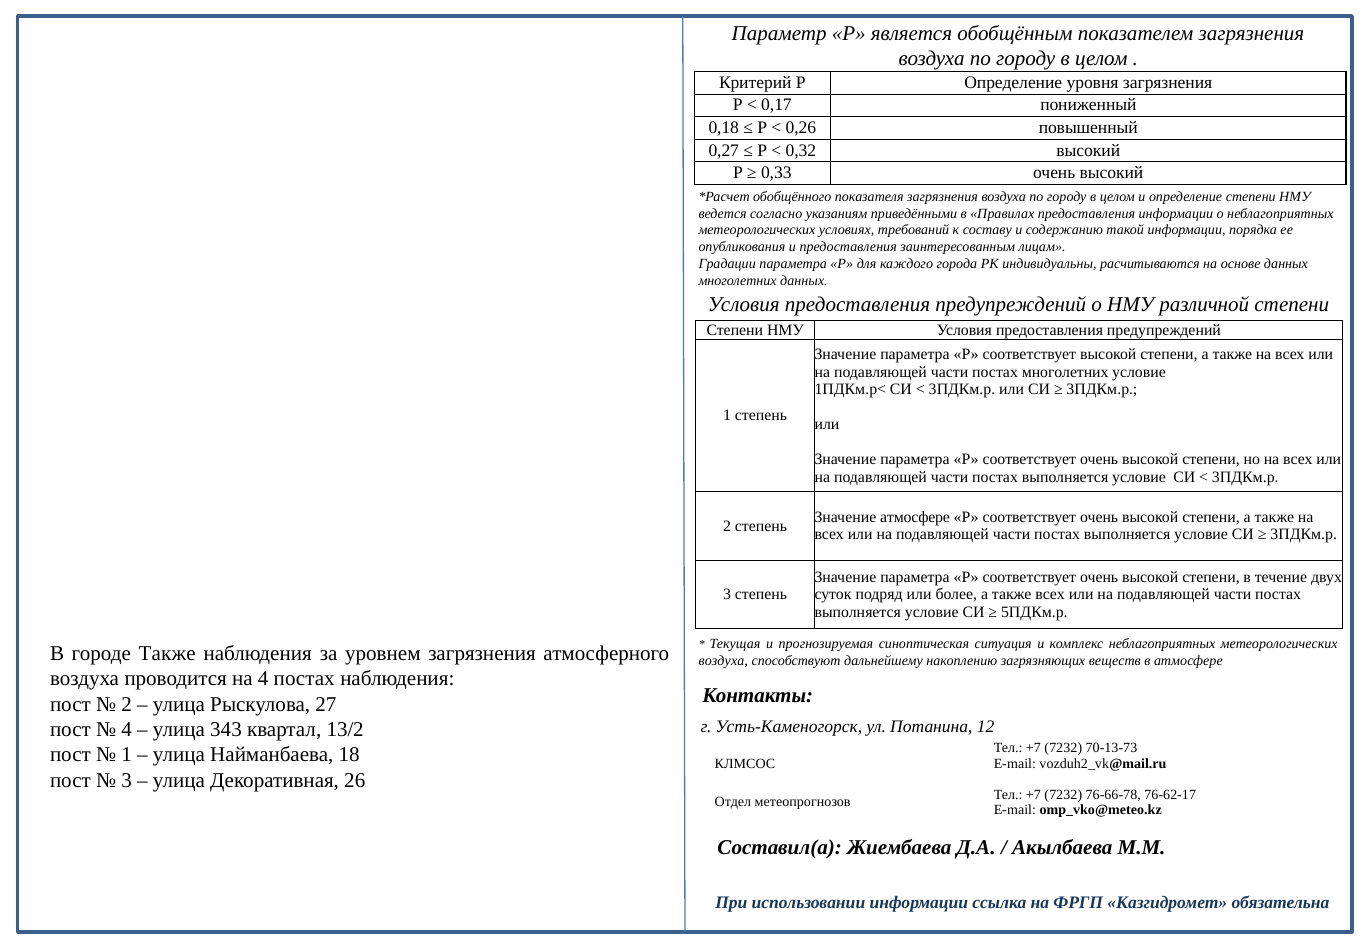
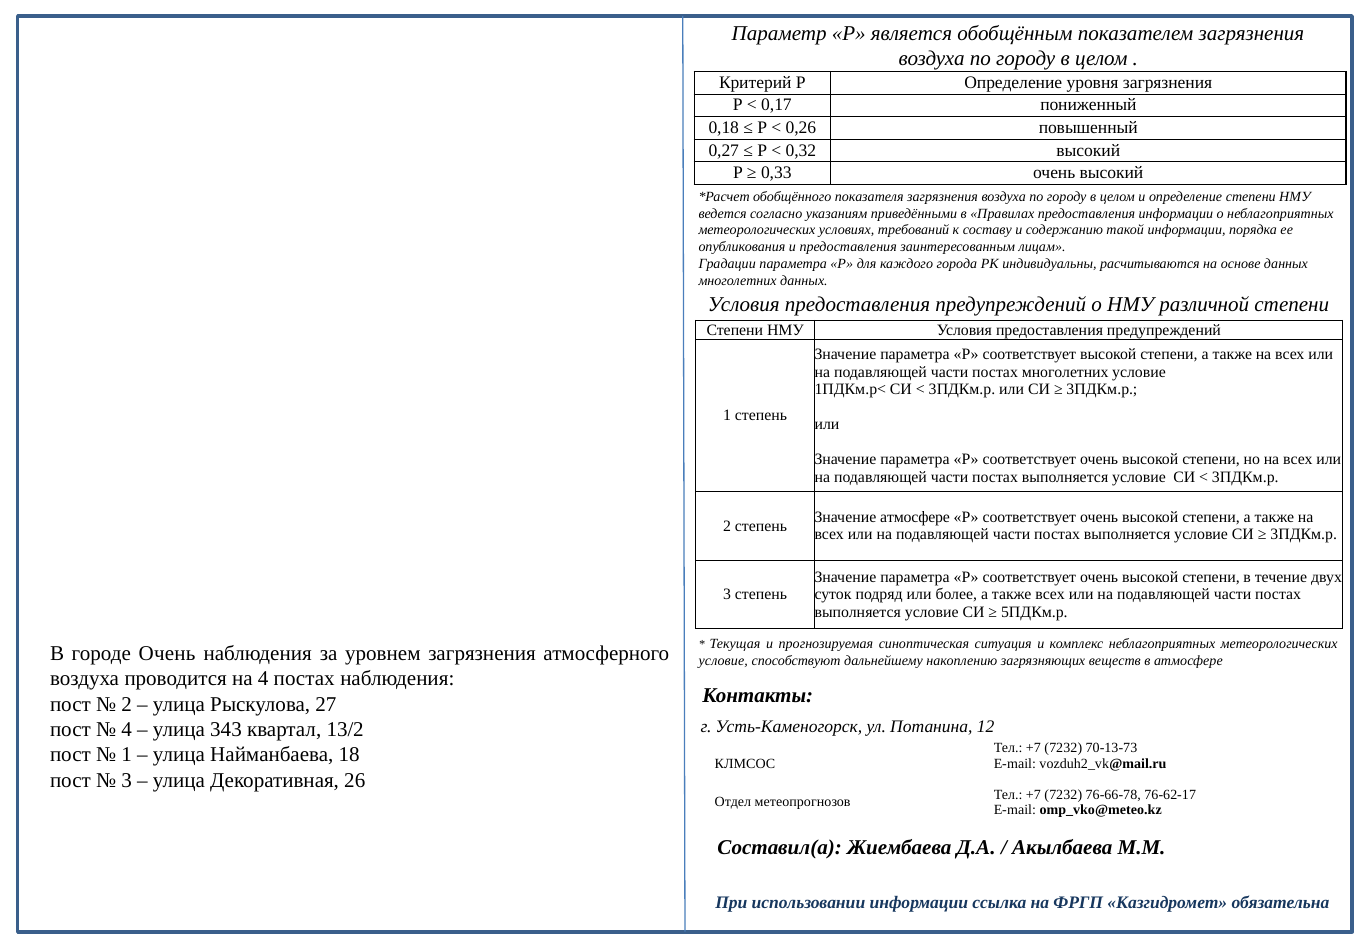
городе Также: Также -> Очень (167, 654)
воздуха: воздуха -> условие (723, 661)
